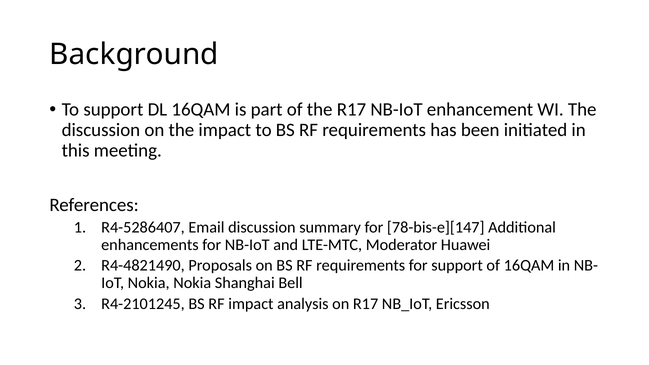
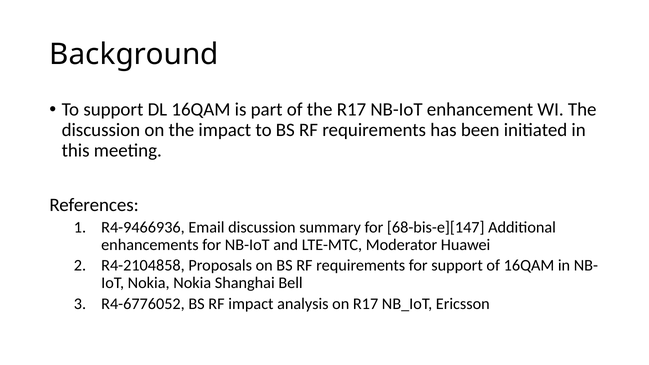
R4-5286407: R4-5286407 -> R4-9466936 (143, 227)
78-bis-e][147: 78-bis-e][147 -> 68-bis-e][147 (436, 227)
R4-4821490: R4-4821490 -> R4-2104858 (143, 266)
R4-2101245: R4-2101245 -> R4-6776052 (143, 304)
